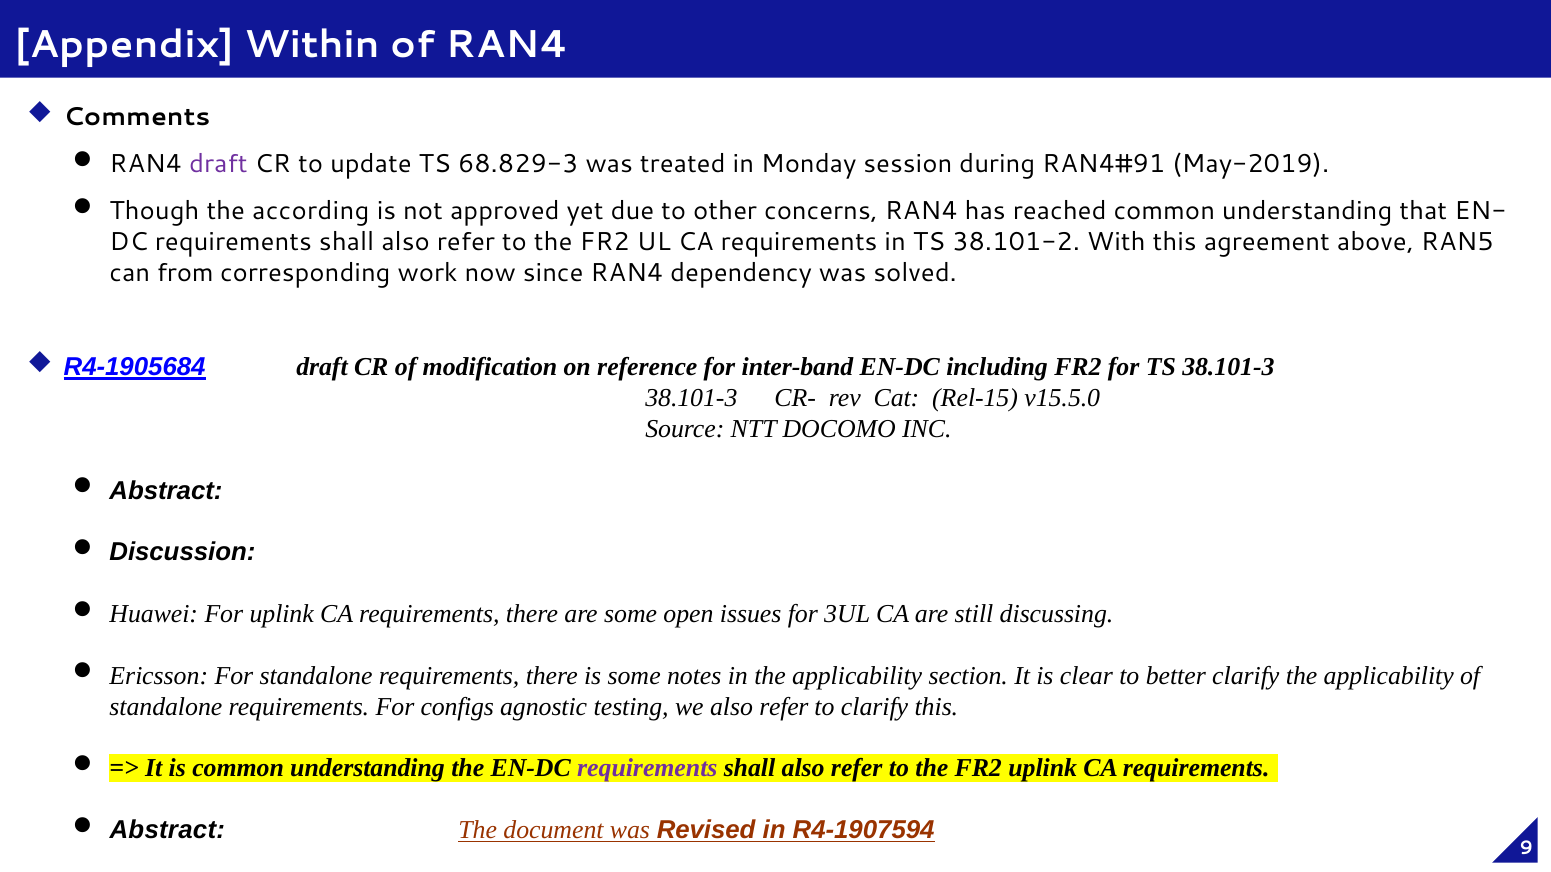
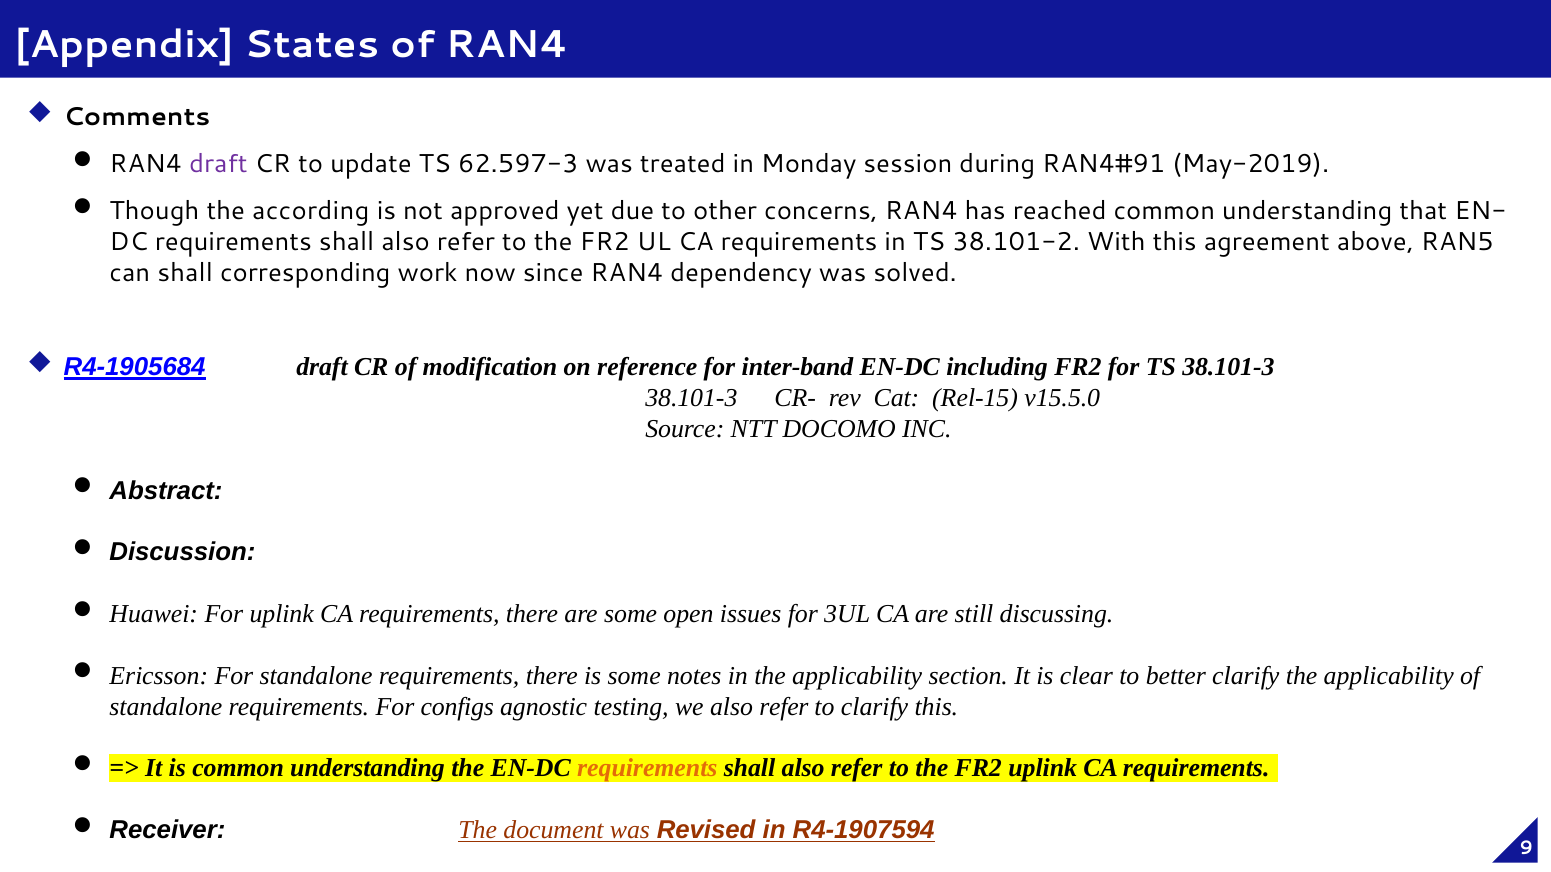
Within: Within -> States (312, 44)
68.829-3: 68.829-3 -> 62.597-3 (518, 164)
can from: from -> shall (185, 273)
requirements colour: purple -> orange (647, 769)
Abstract: Abstract -> Receiver (167, 830)
